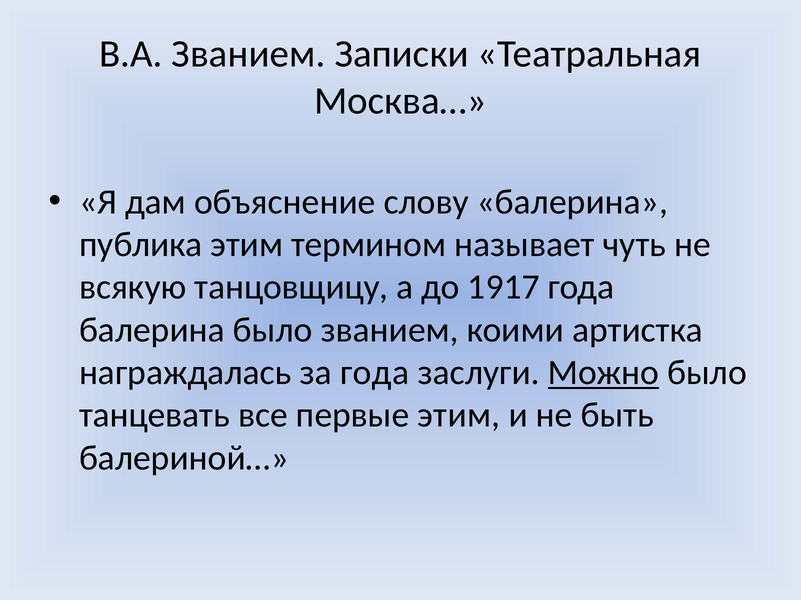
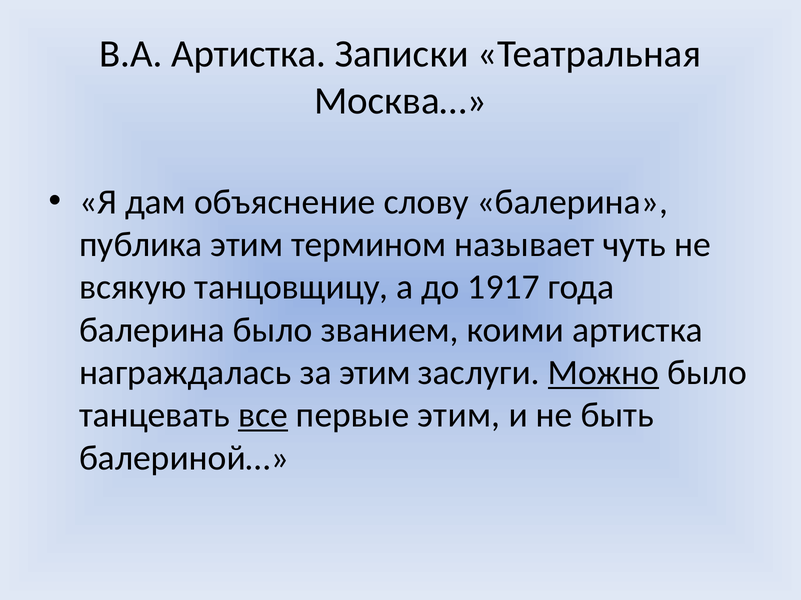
В.А Званием: Званием -> Артистка (249, 54)
за года: года -> этим (375, 373)
все underline: none -> present (263, 416)
